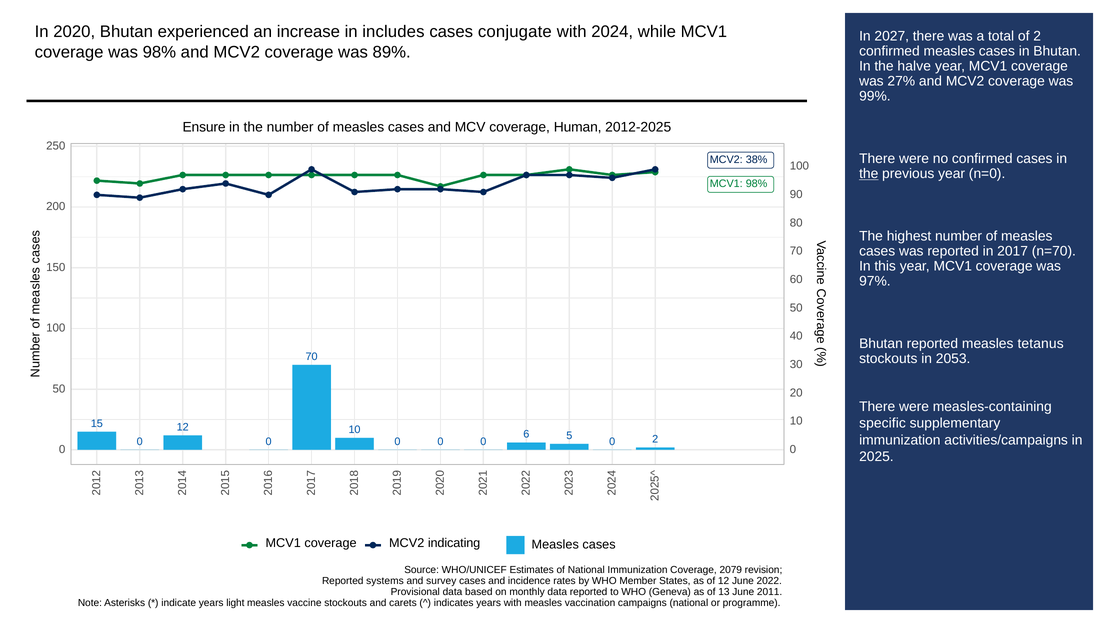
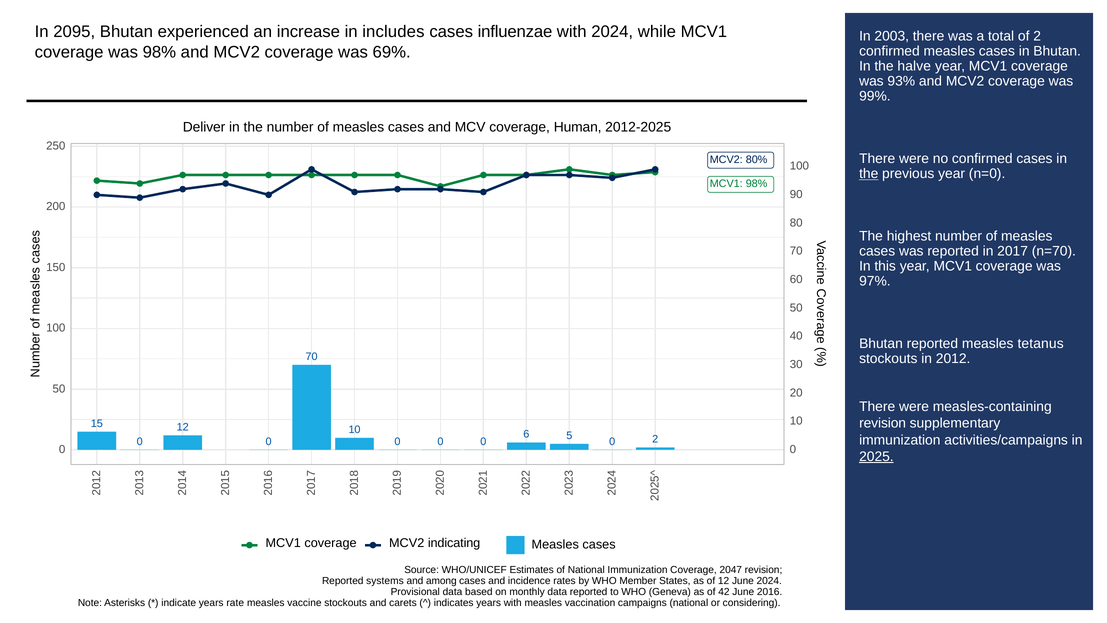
2020: 2020 -> 2095 (74, 32)
conjugate: conjugate -> influenzae (515, 32)
2027: 2027 -> 2003 (892, 36)
89%: 89% -> 69% (392, 52)
27%: 27% -> 93% (901, 81)
Ensure: Ensure -> Deliver (204, 127)
38%: 38% -> 80% (757, 159)
2053: 2053 -> 2012 (953, 359)
specific: specific -> revision (883, 423)
2025 underline: none -> present (876, 456)
2079: 2079 -> 2047 (731, 570)
survey: survey -> among (441, 581)
June 2022: 2022 -> 2024 (769, 581)
13: 13 -> 42 (724, 592)
2011: 2011 -> 2016 (770, 592)
light: light -> rate (235, 603)
programme: programme -> considering (752, 603)
